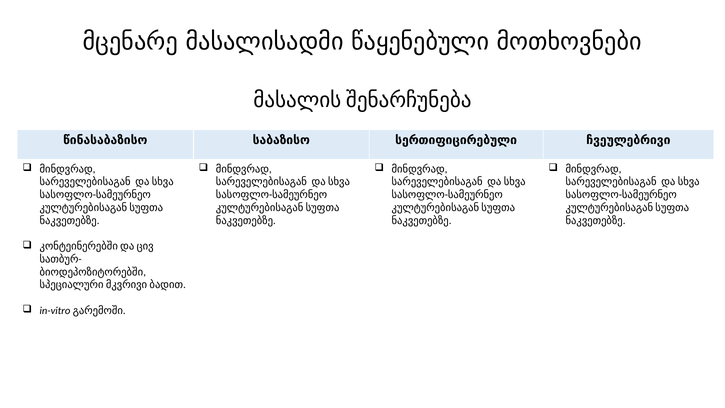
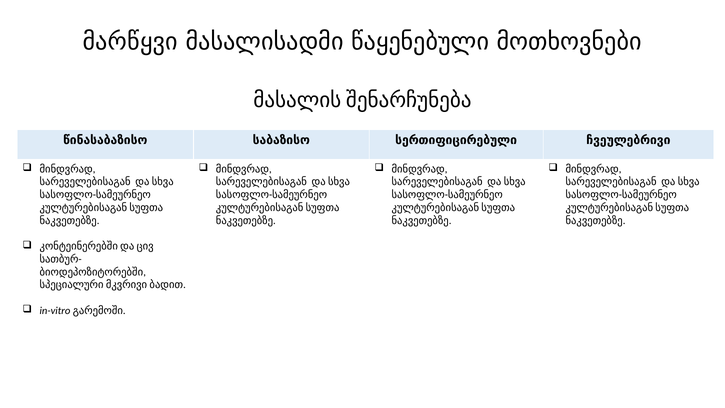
მცენარე: მცენარე -> მარწყვი (130, 42)
